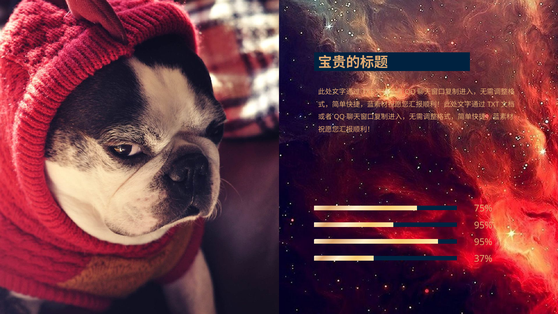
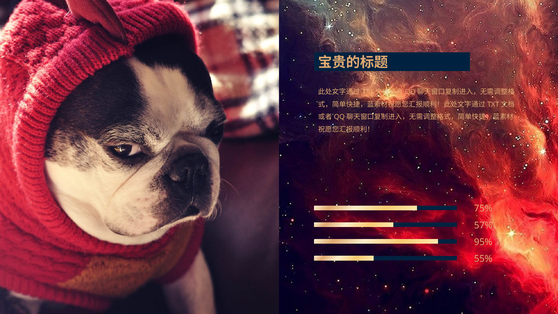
95%: 95% -> 57% (483, 225)
37%: 37% -> 55% (483, 259)
